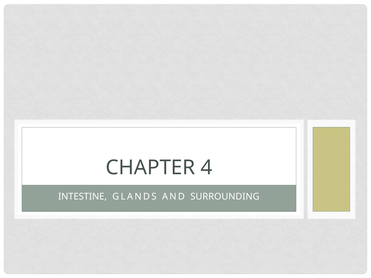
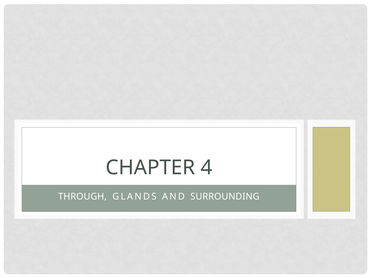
INTESTINE: INTESTINE -> THROUGH (82, 197)
